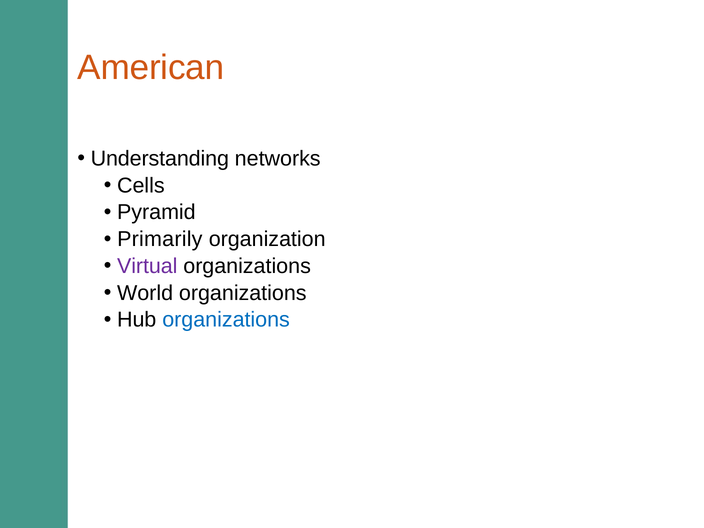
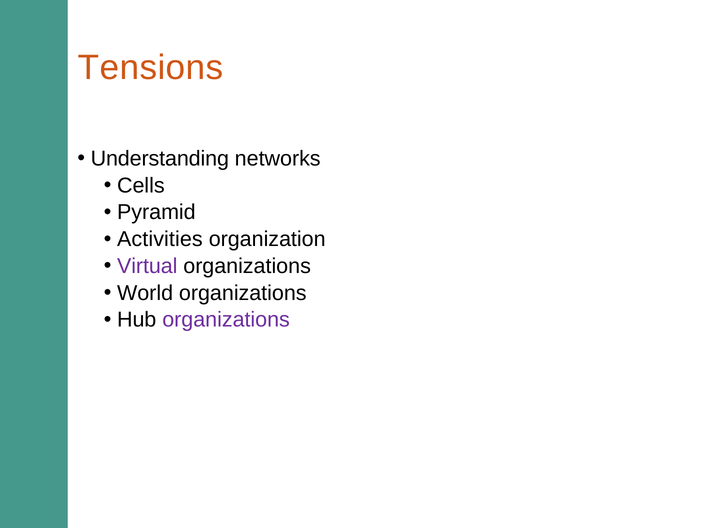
American: American -> Tensions (151, 68)
Primarily: Primarily -> Activities (160, 239)
organizations colour: blue -> purple (226, 320)
